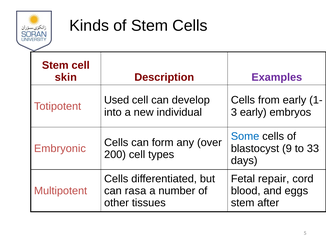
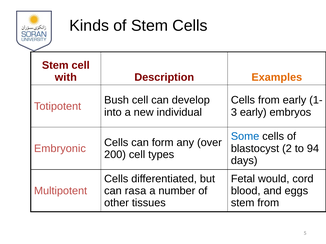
skin: skin -> with (66, 78)
Examples colour: purple -> orange (277, 78)
Used: Used -> Bush (117, 100)
9: 9 -> 2 (287, 149)
33: 33 -> 94 (313, 149)
repair: repair -> would (274, 179)
stem after: after -> from (268, 203)
